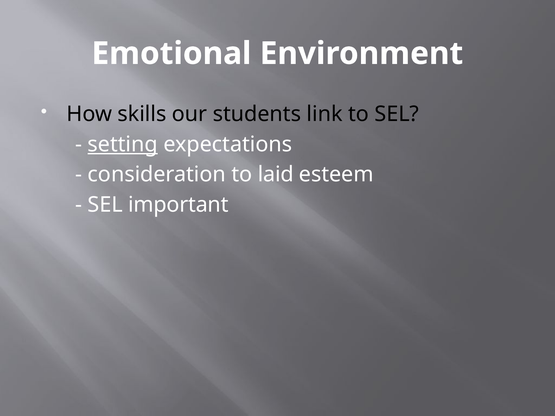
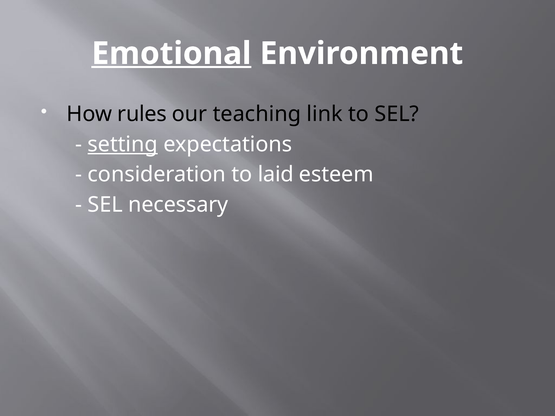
Emotional underline: none -> present (171, 54)
skills: skills -> rules (142, 114)
students: students -> teaching (257, 114)
important: important -> necessary (178, 205)
